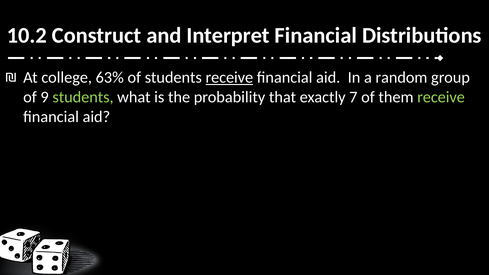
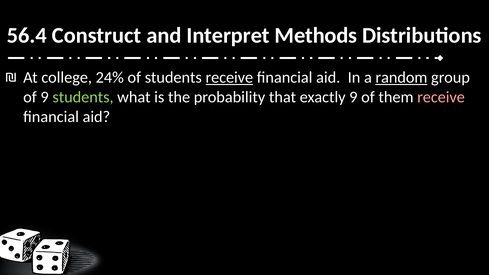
10.2: 10.2 -> 56.4 (27, 35)
Interpret Financial: Financial -> Methods (316, 35)
63%: 63% -> 24% (110, 78)
random underline: none -> present (401, 78)
exactly 7: 7 -> 9 (353, 97)
receive colour: light green -> pink (441, 97)
